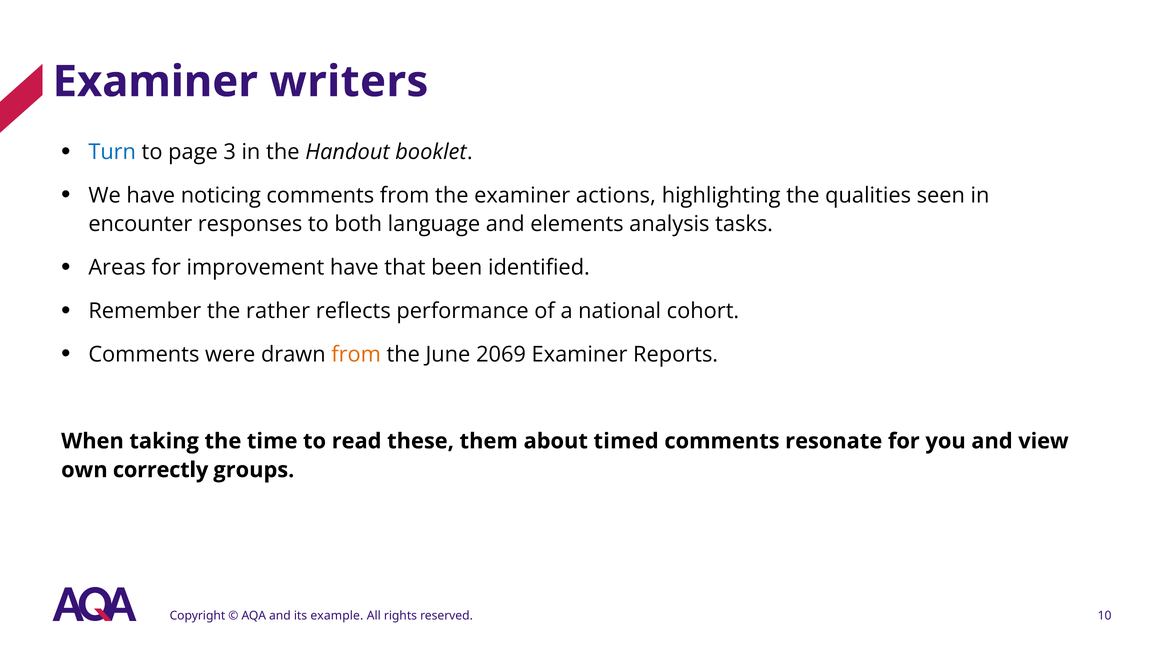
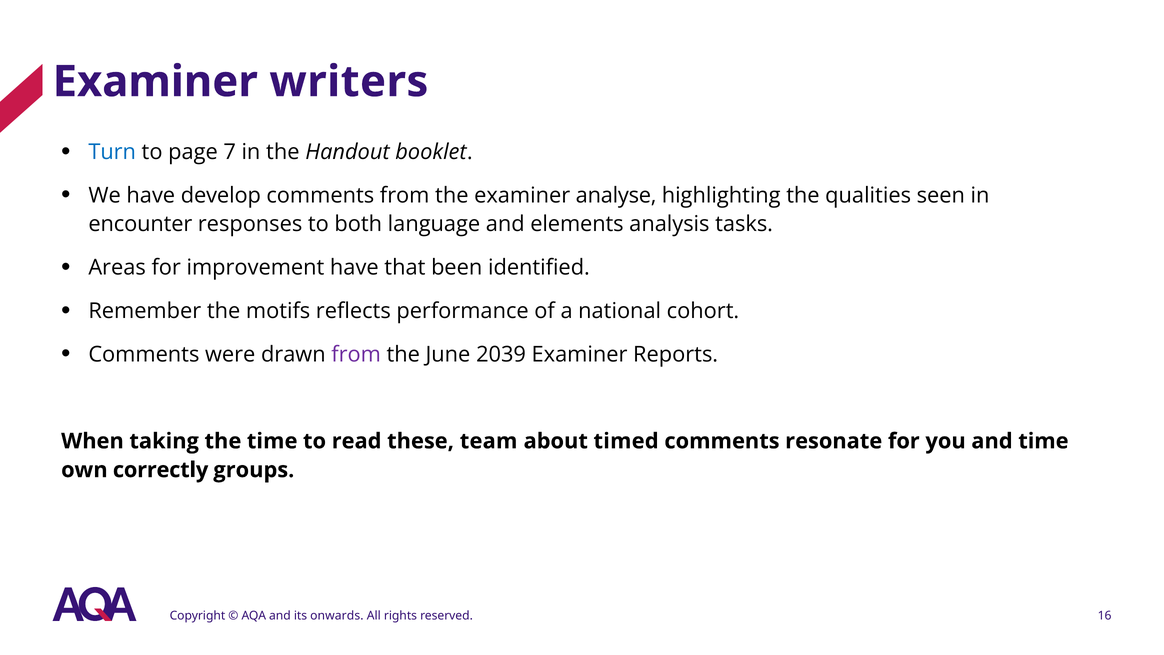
3: 3 -> 7 (230, 152)
noticing: noticing -> develop (221, 195)
actions: actions -> analyse (616, 195)
rather: rather -> motifs (278, 311)
from colour: orange -> purple (356, 354)
2069: 2069 -> 2039 (501, 354)
them: them -> team (489, 441)
and view: view -> time (1043, 441)
example: example -> onwards (337, 616)
10: 10 -> 16 (1105, 616)
